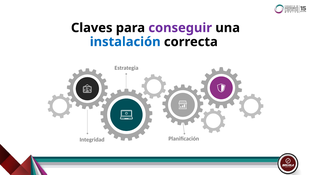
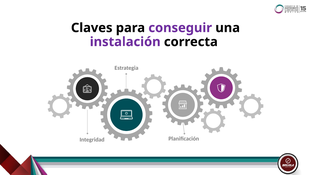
instalación colour: blue -> purple (125, 42)
